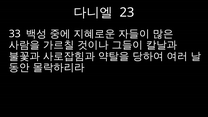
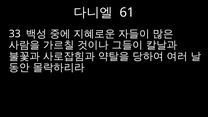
23: 23 -> 61 (127, 13)
